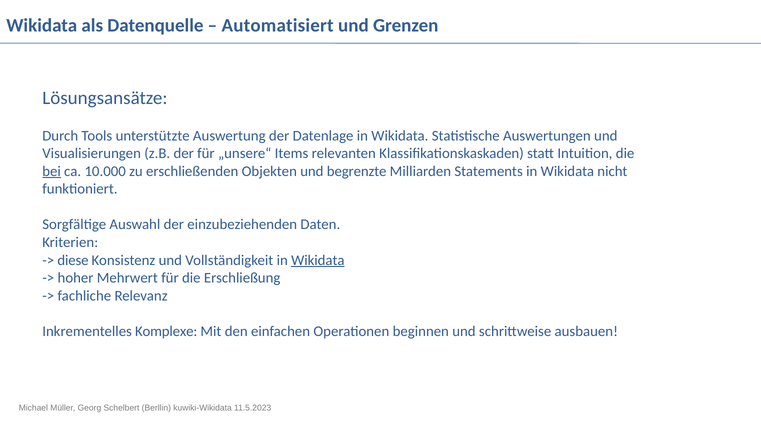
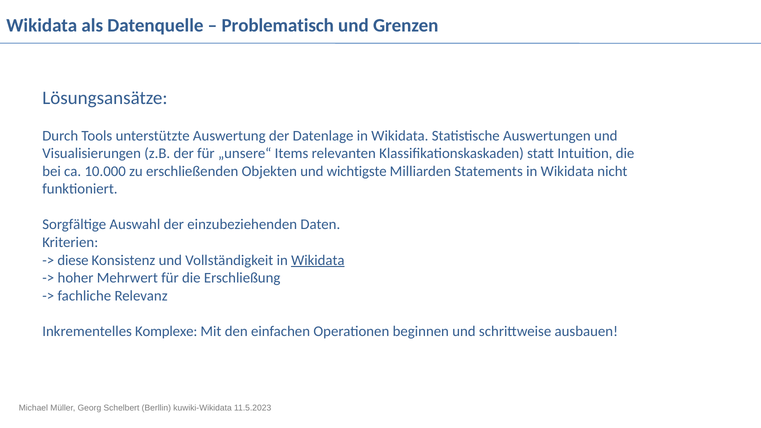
Automatisiert: Automatisiert -> Problematisch (278, 26)
bei underline: present -> none (52, 171)
begrenzte: begrenzte -> wichtigste (357, 171)
